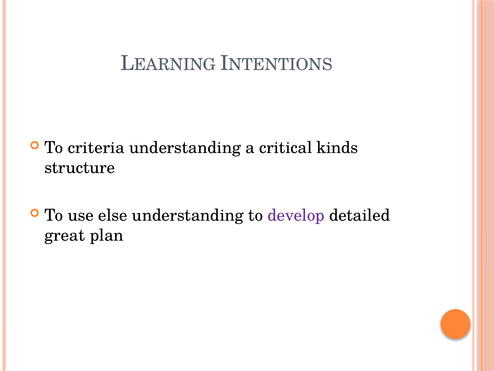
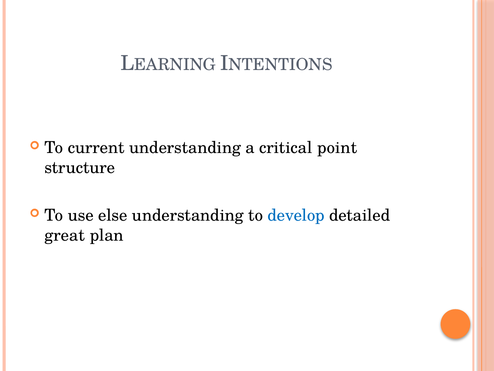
criteria: criteria -> current (96, 148)
kinds: kinds -> point (337, 148)
develop colour: purple -> blue (296, 215)
